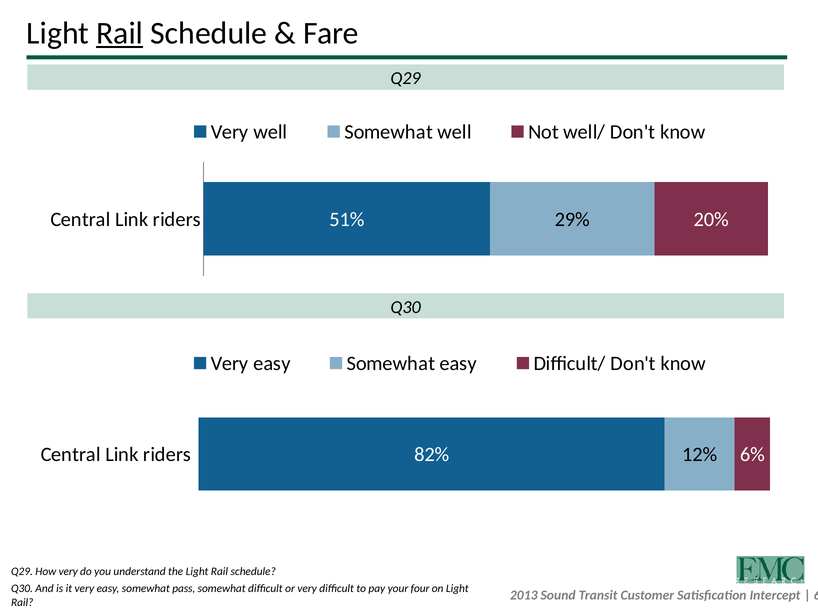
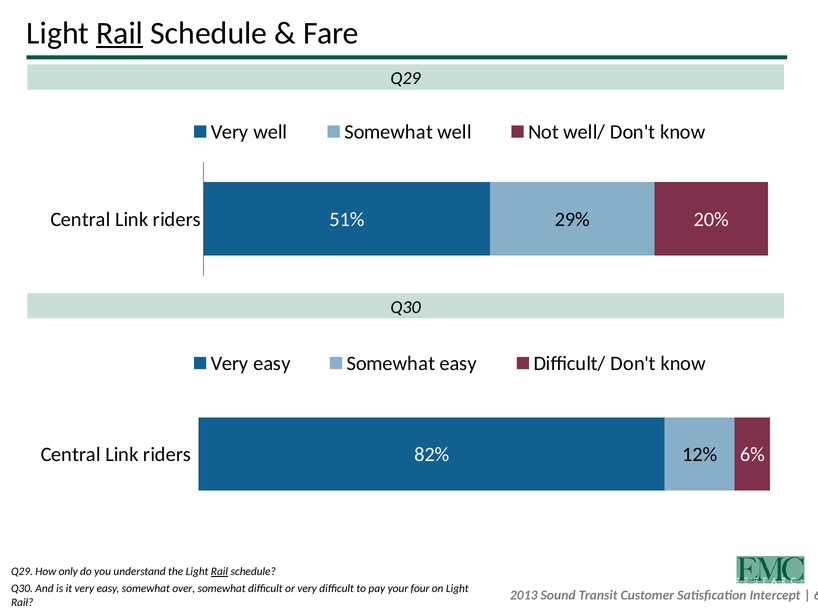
How very: very -> only (68, 572)
Rail underline: none -> present (219, 572)
pass: pass -> over (184, 589)
